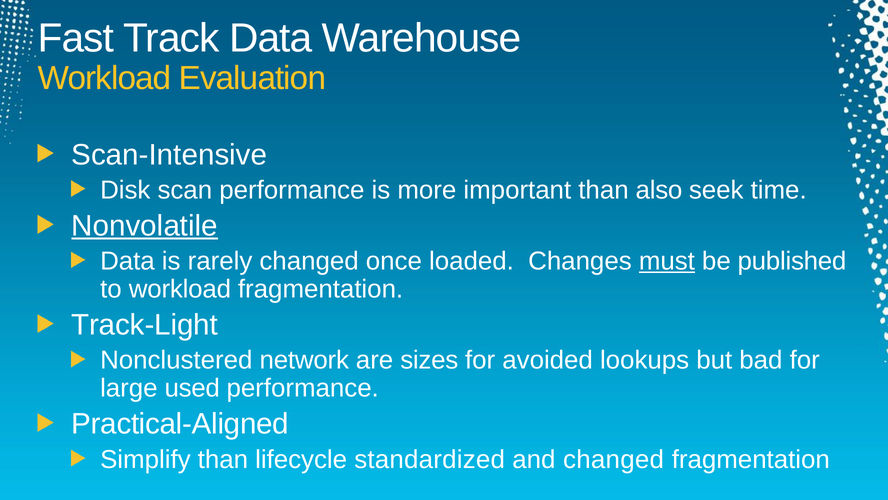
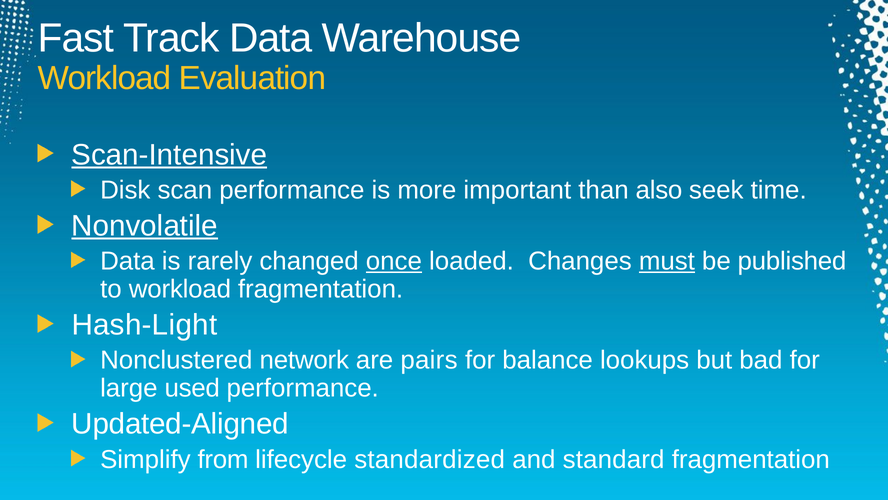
Scan-Intensive underline: none -> present (169, 155)
once underline: none -> present (394, 261)
Track-Light: Track-Light -> Hash-Light (144, 325)
sizes: sizes -> pairs (429, 360)
avoided: avoided -> balance (548, 360)
Practical-Aligned: Practical-Aligned -> Updated-Aligned (180, 424)
Simplify than: than -> from (223, 459)
and changed: changed -> standard (614, 459)
